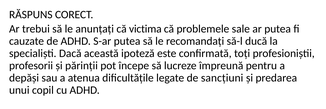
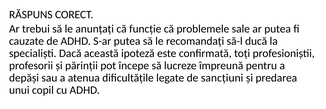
victima: victima -> funcție (145, 29)
